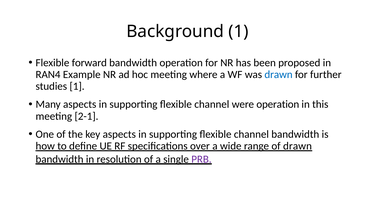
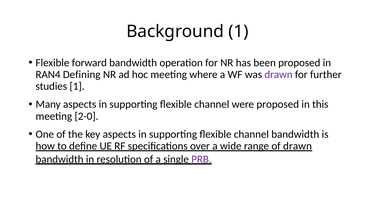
Example: Example -> Defining (82, 74)
drawn colour: blue -> purple (279, 74)
were operation: operation -> proposed (278, 104)
2-1: 2-1 -> 2-0 (86, 116)
